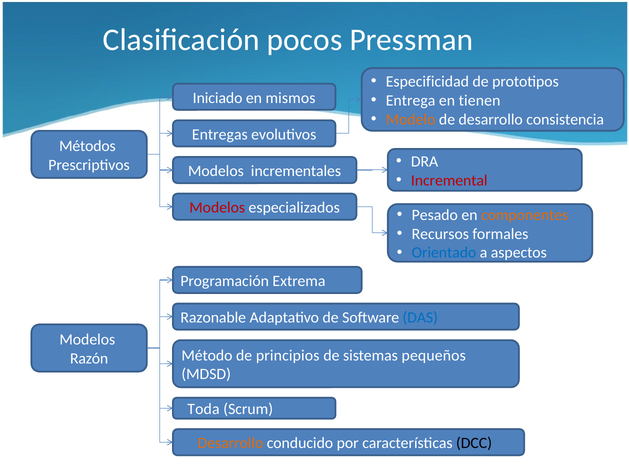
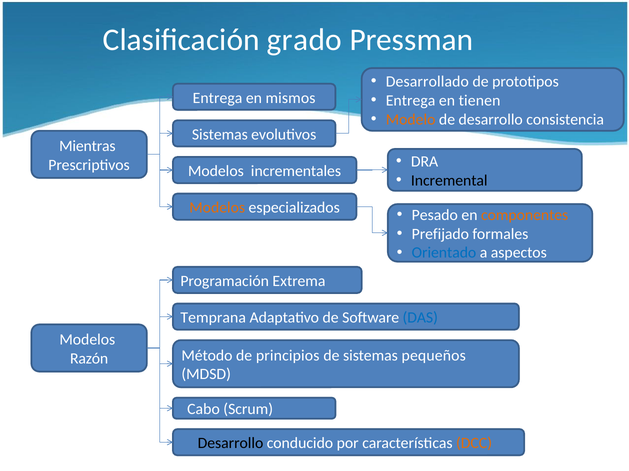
pocos: pocos -> grado (304, 40)
Especificidad: Especificidad -> Desarrollado (427, 82)
Iniciado: Iniciado -> Entrega (218, 98)
Entregas: Entregas -> Sistemas (220, 135)
Métodos: Métodos -> Mientras (87, 146)
Incremental colour: red -> black (449, 181)
Modelos colour: red -> orange (217, 208)
Recursos: Recursos -> Prefijado (440, 234)
Razonable: Razonable -> Temprana (213, 318)
Toda: Toda -> Cabo (203, 410)
Desarrollo colour: orange -> black (230, 444)
DCC colour: black -> orange (474, 444)
